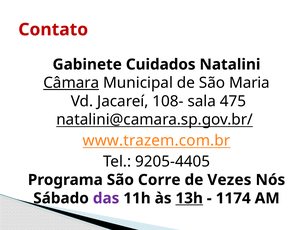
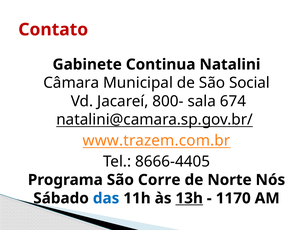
Cuidados: Cuidados -> Continua (161, 64)
Câmara underline: present -> none (71, 83)
Maria: Maria -> Social (249, 83)
108-: 108- -> 800- (168, 101)
475: 475 -> 674 (233, 101)
9205-4405: 9205-4405 -> 8666-4405 (173, 161)
Vezes: Vezes -> Norte (229, 179)
das colour: purple -> blue (106, 198)
1174: 1174 -> 1170 (233, 198)
